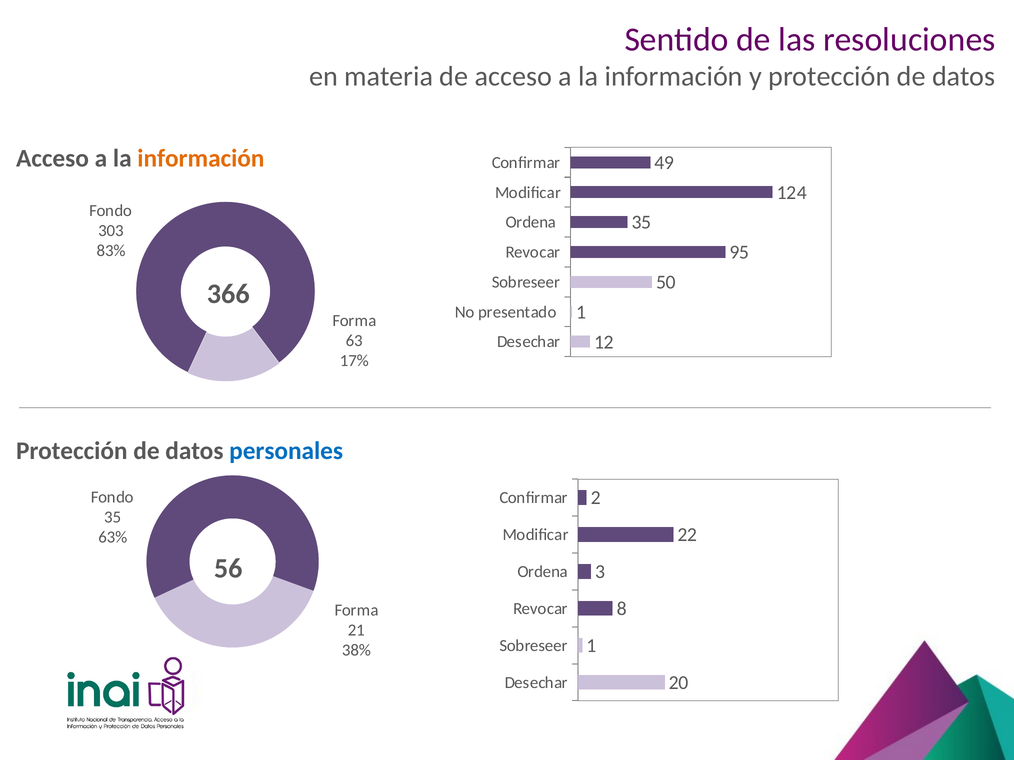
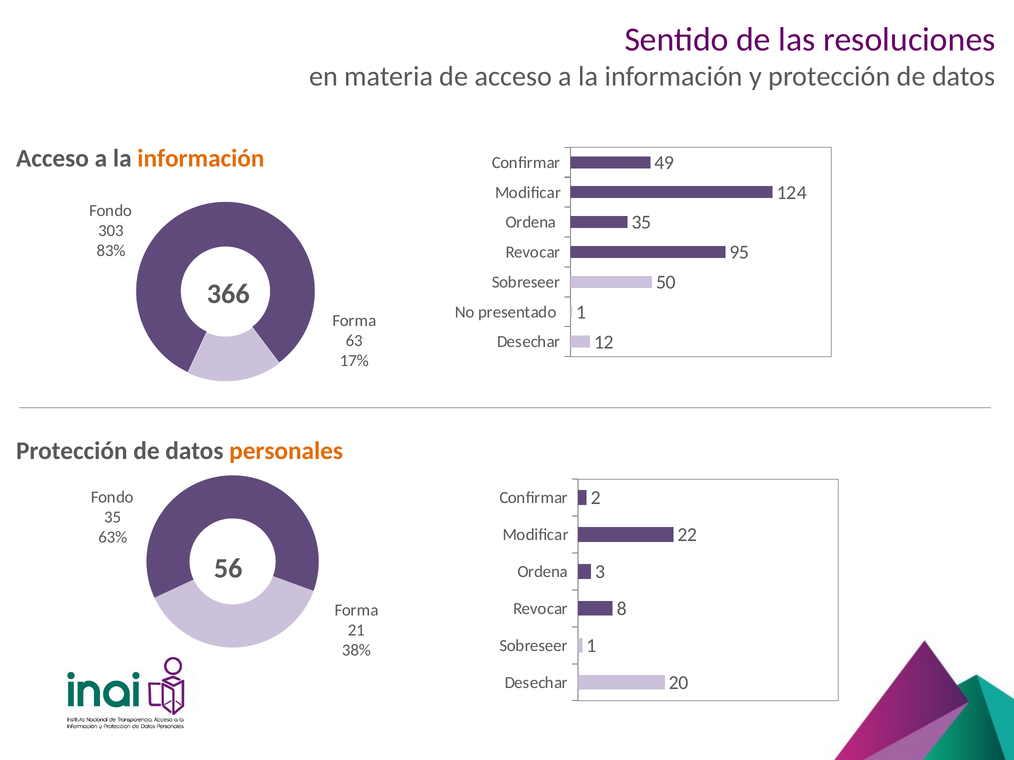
personales colour: blue -> orange (286, 451)
